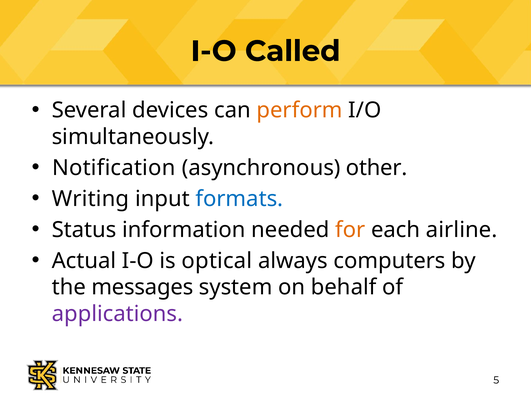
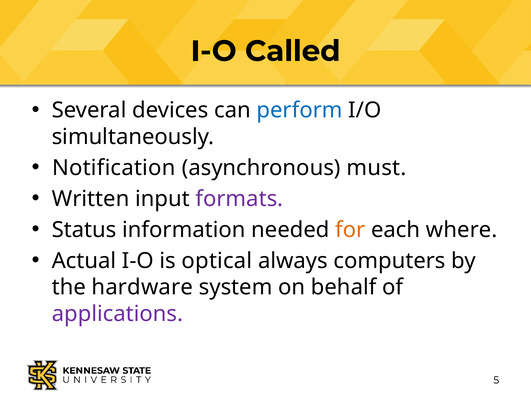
perform colour: orange -> blue (300, 110)
other: other -> must (376, 168)
Writing: Writing -> Written (91, 199)
formats colour: blue -> purple (239, 199)
airline: airline -> where (462, 230)
messages: messages -> hardware (142, 287)
